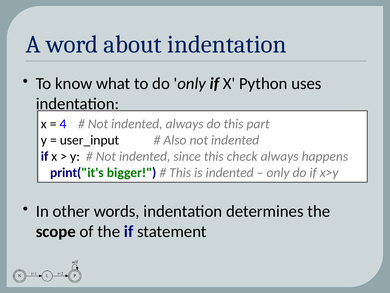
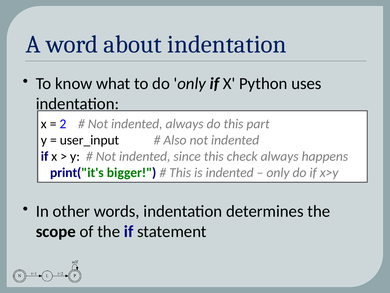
4: 4 -> 2 (63, 124)
